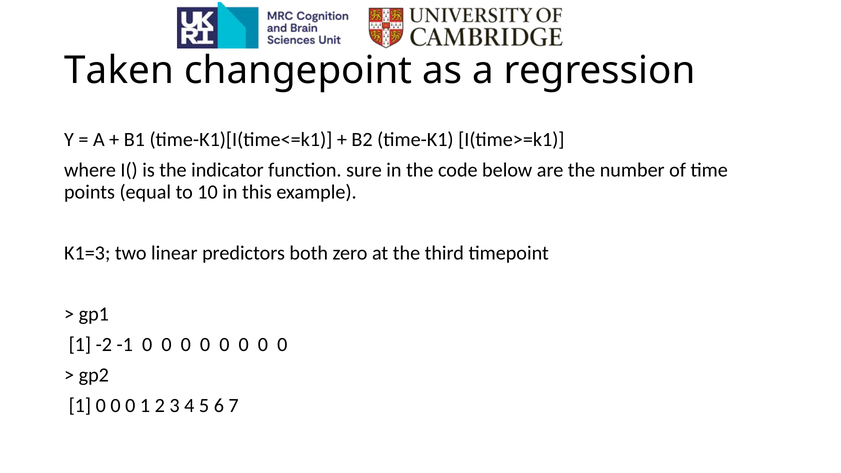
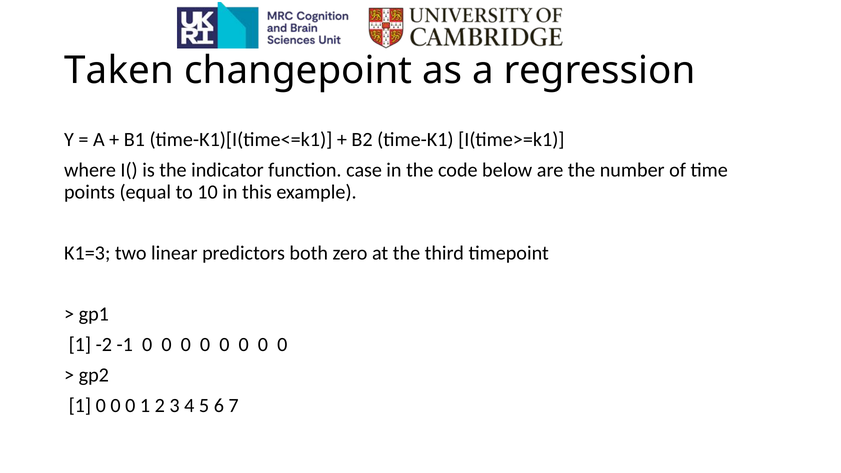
sure: sure -> case (364, 170)
